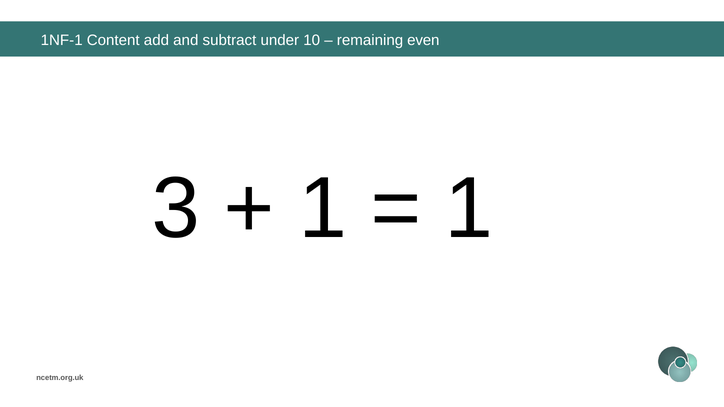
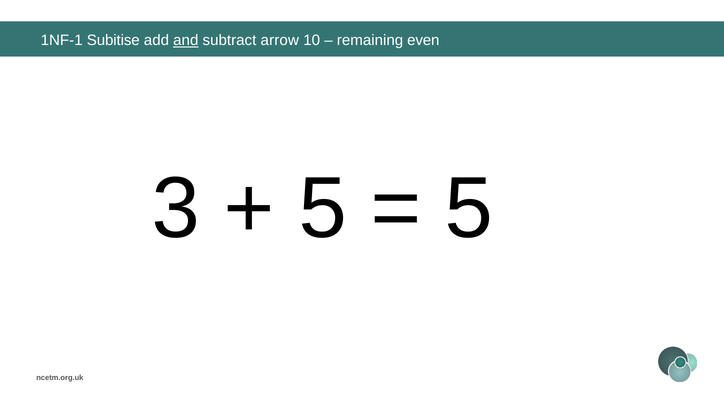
Content: Content -> Subitise (113, 40)
and underline: none -> present (186, 40)
under: under -> arrow (280, 40)
1: 1 -> 5 (323, 209)
1: 1 -> 5 (469, 209)
